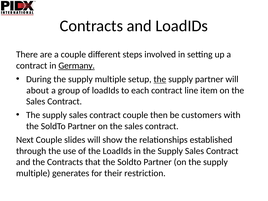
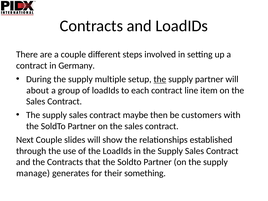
Germany underline: present -> none (77, 66)
contract couple: couple -> maybe (135, 115)
multiple: multiple -> manage (33, 173)
restriction: restriction -> something (145, 173)
